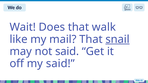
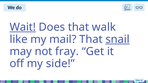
Wait underline: none -> present (23, 27)
not said: said -> fray (67, 52)
my said: said -> side (60, 64)
